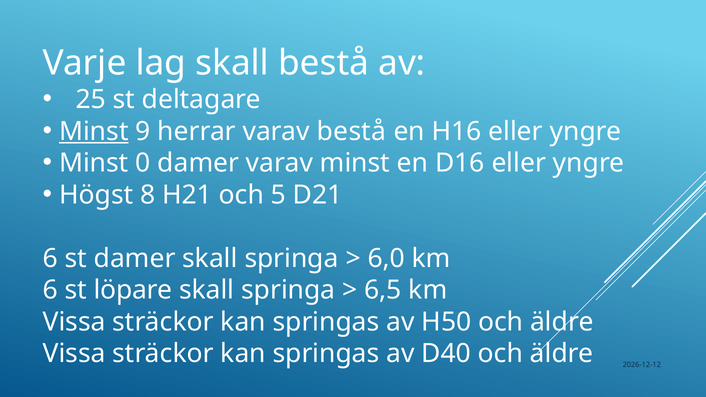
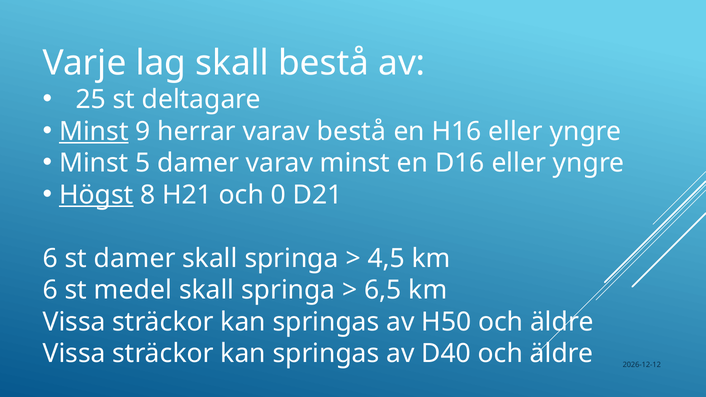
0: 0 -> 5 (143, 163)
Högst underline: none -> present (96, 195)
5: 5 -> 0 (278, 195)
6,0: 6,0 -> 4,5 (386, 258)
löpare: löpare -> medel (133, 290)
